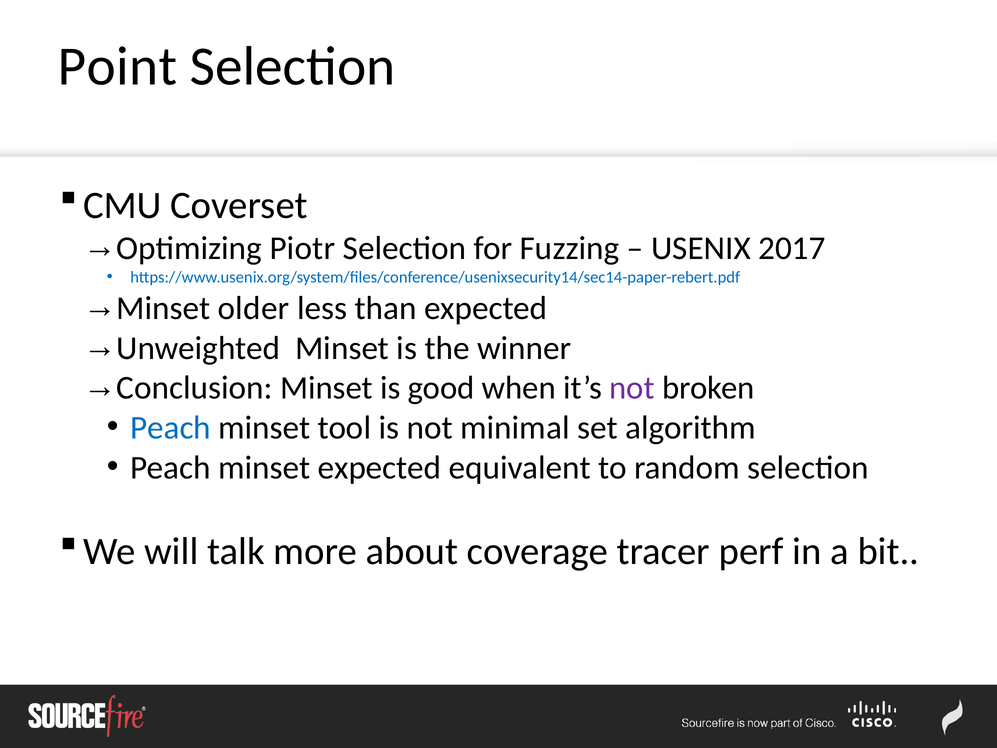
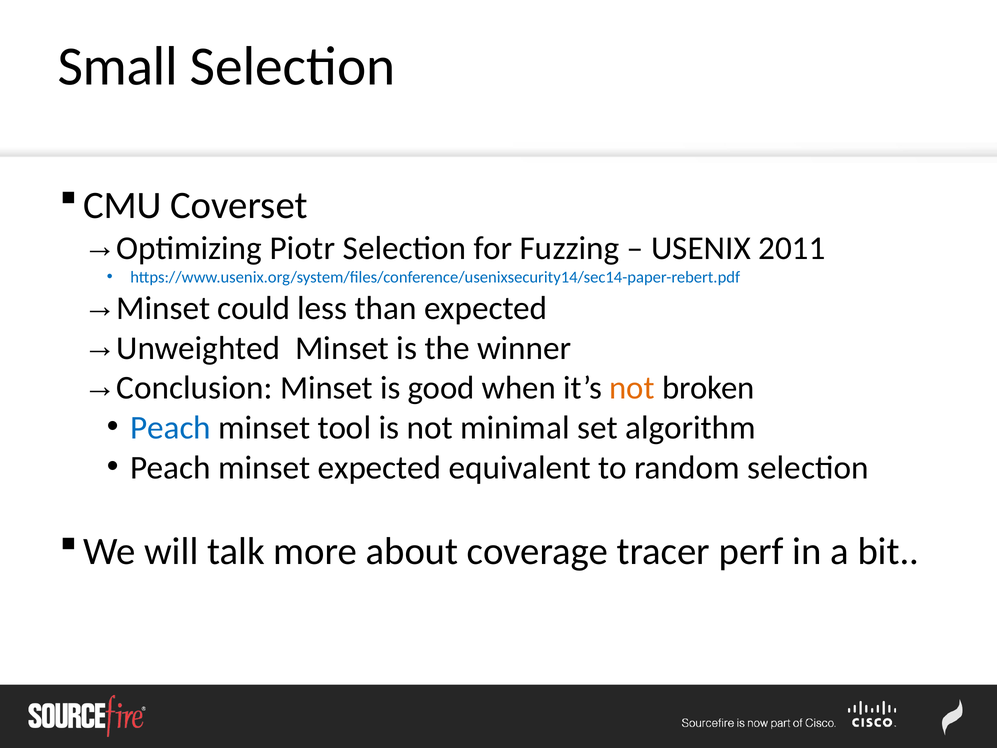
Point: Point -> Small (118, 66)
2017: 2017 -> 2011 (792, 248)
older: older -> could (254, 308)
not colour: purple -> orange (632, 388)
